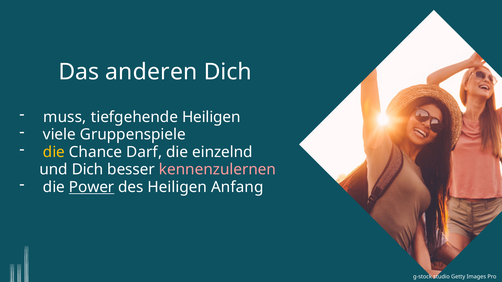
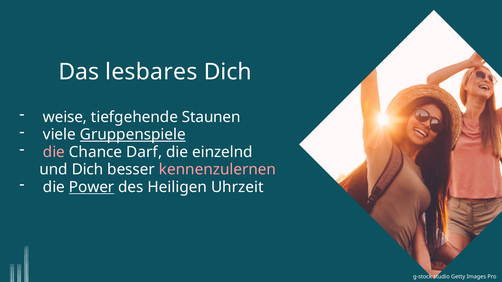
anderen: anderen -> lesbares (151, 72)
muss: muss -> weise (65, 117)
tiefgehende Heiligen: Heiligen -> Staunen (211, 117)
Gruppenspiele underline: none -> present (133, 135)
die colour: yellow -> pink (54, 152)
Anfang: Anfang -> Uhrzeit (237, 187)
